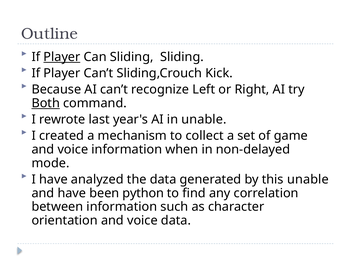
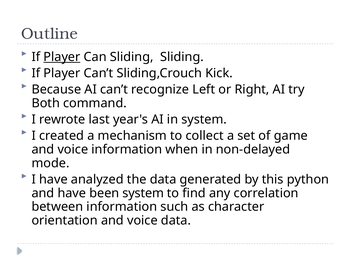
Both underline: present -> none (46, 103)
in unable: unable -> system (204, 120)
this unable: unable -> python (308, 180)
been python: python -> system (143, 193)
